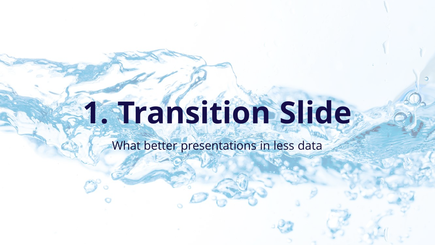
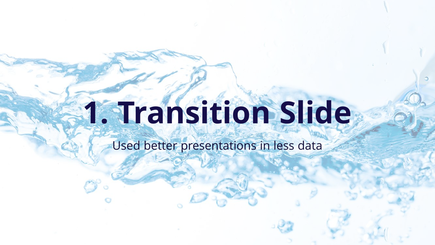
What: What -> Used (126, 145)
